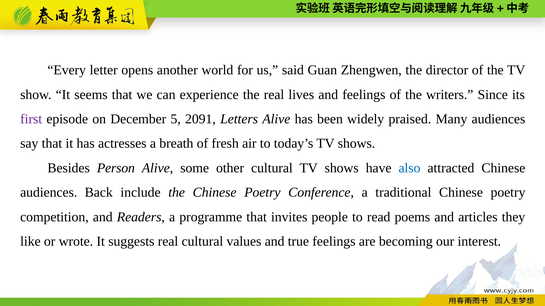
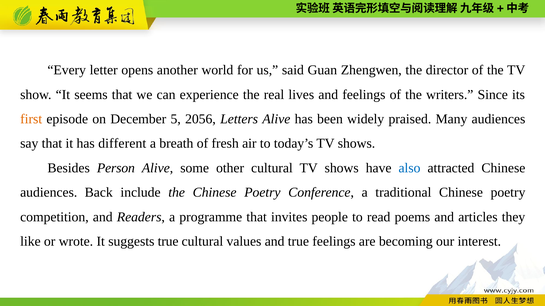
first colour: purple -> orange (31, 119)
2091: 2091 -> 2056 (200, 119)
actresses: actresses -> different (122, 144)
suggests real: real -> true (168, 242)
